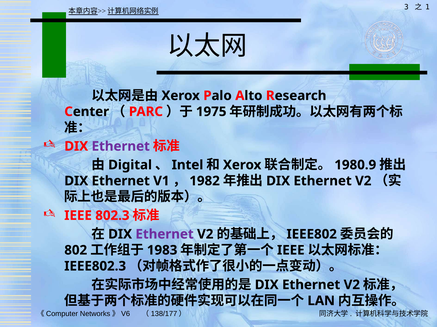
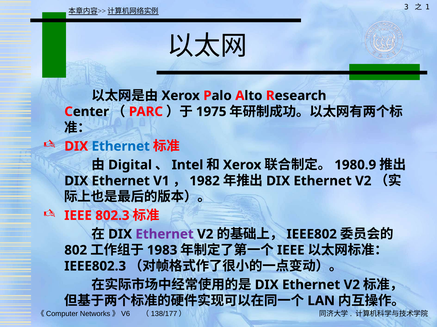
Ethernet colour: purple -> blue (121, 147)
